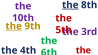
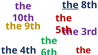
the underline: present -> none (14, 26)
